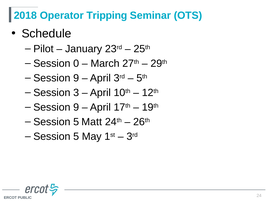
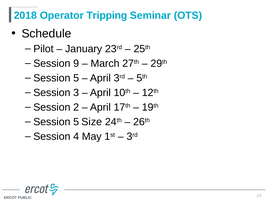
0: 0 -> 9 (76, 64)
9: 9 -> 5 (76, 78)
9: 9 -> 2 (76, 107)
Matt: Matt -> Size (92, 122)
5: 5 -> 4 (76, 137)
